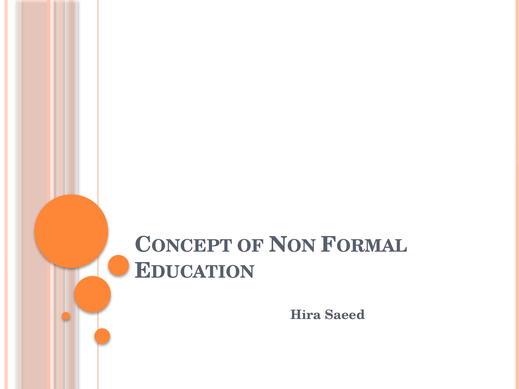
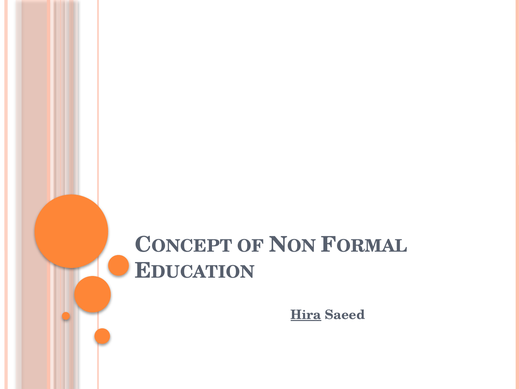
Hira underline: none -> present (306, 315)
